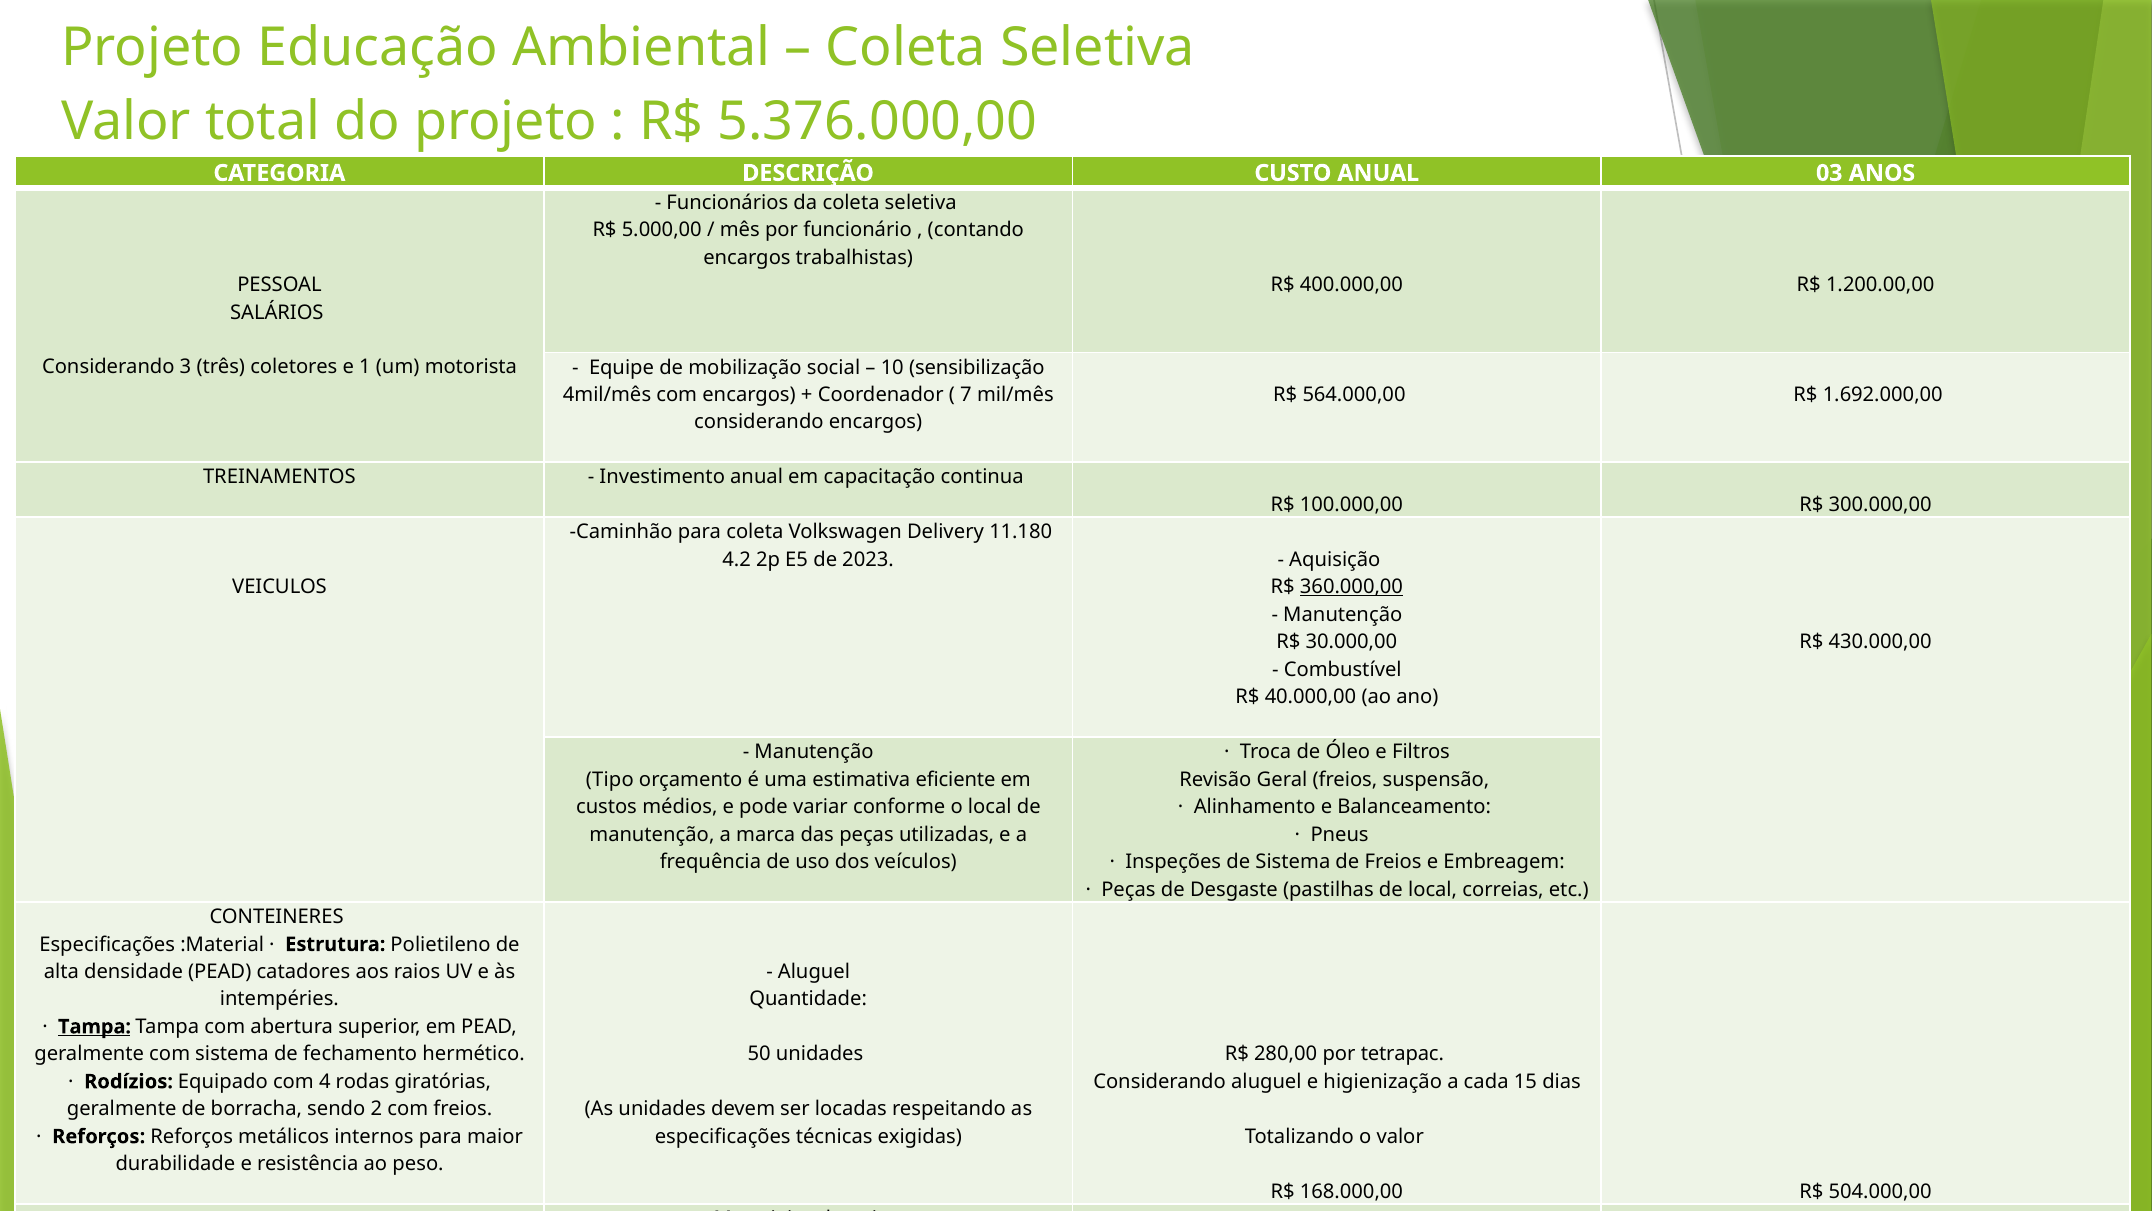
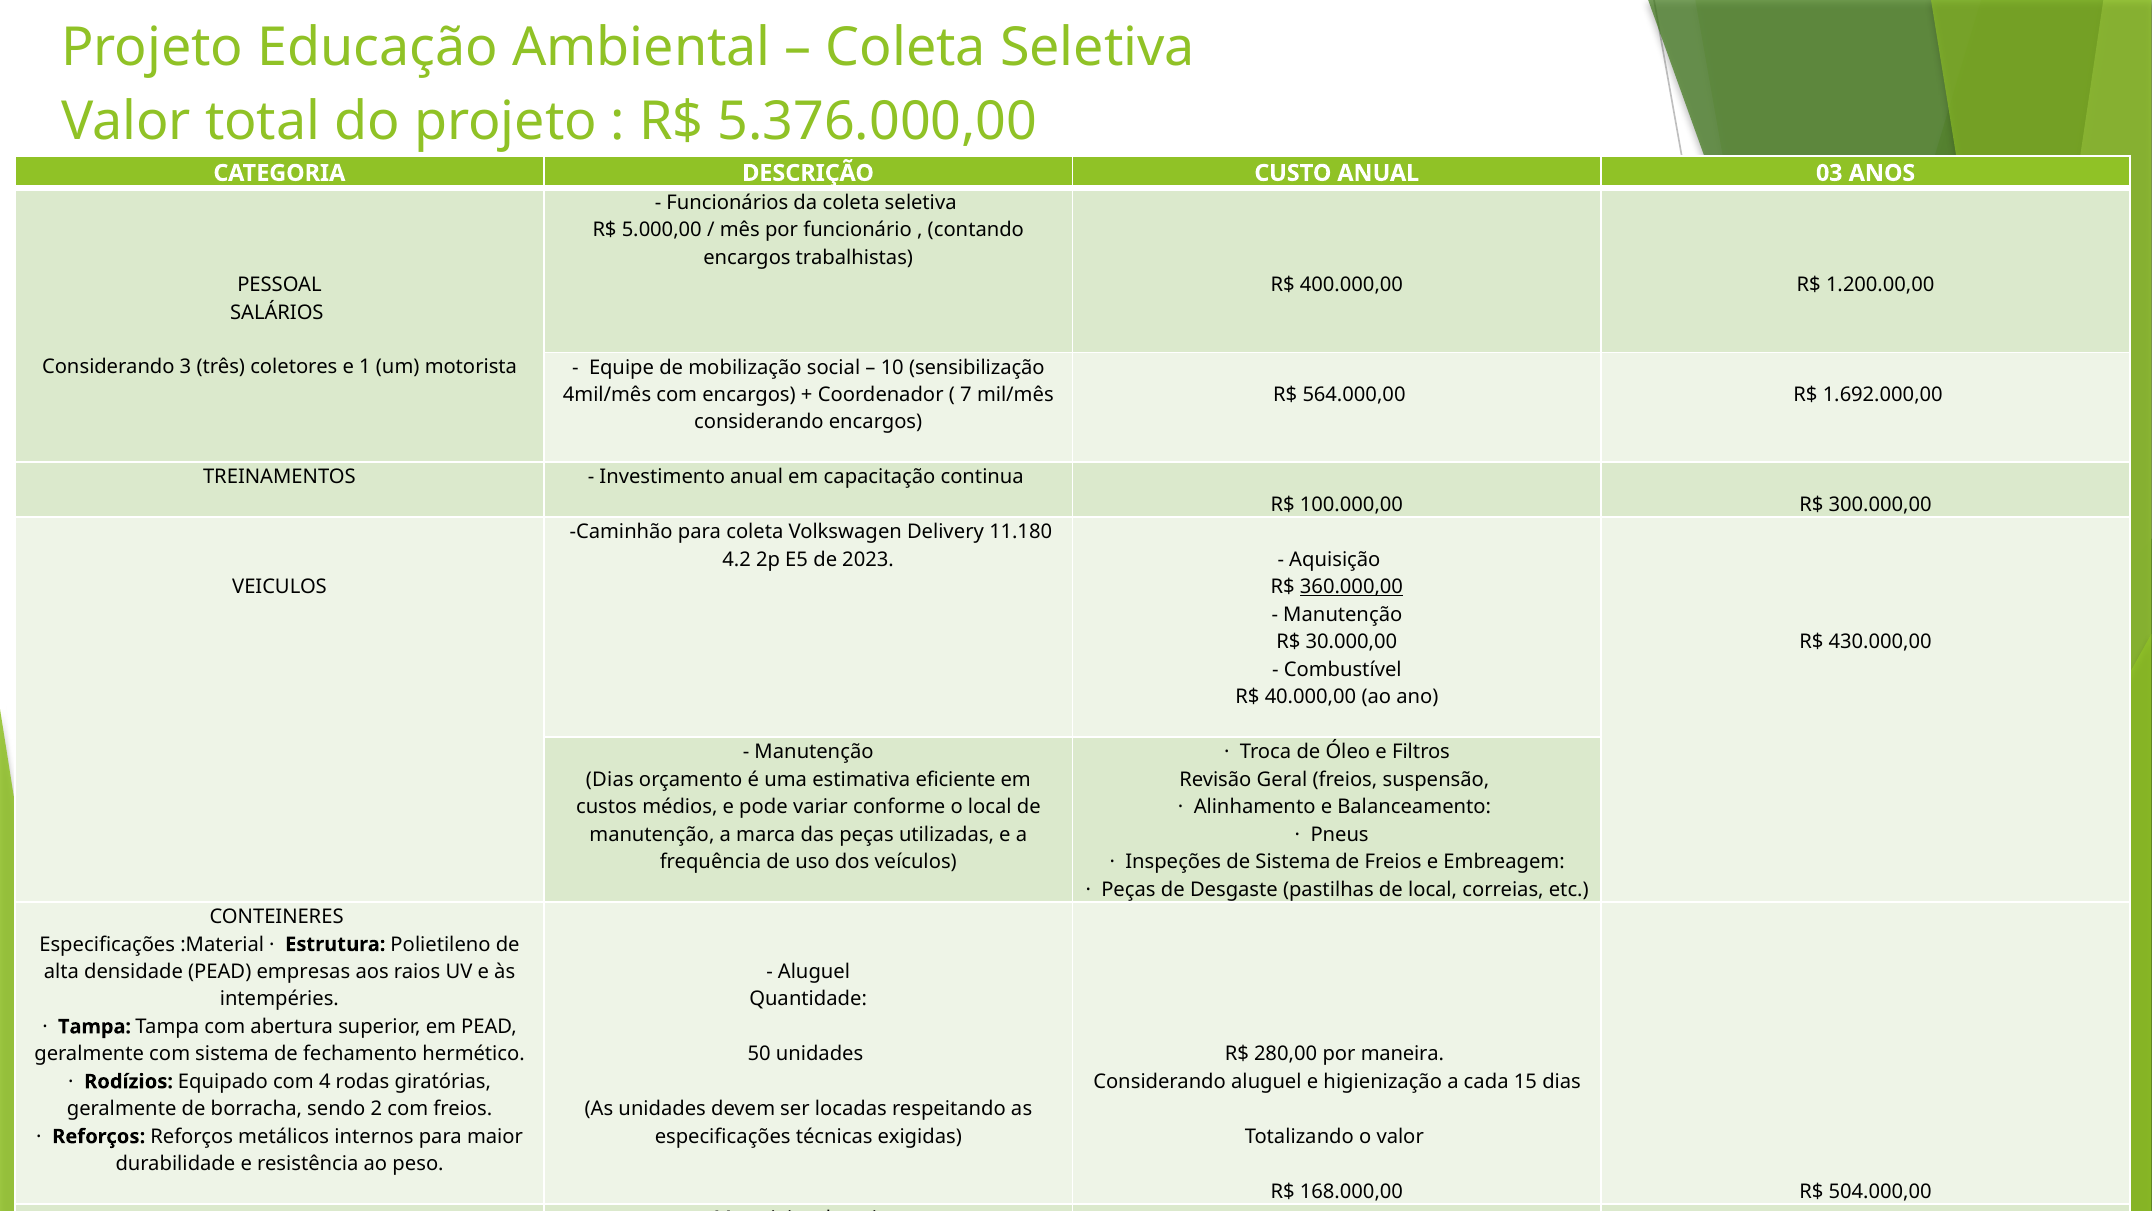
Tipo: Tipo -> Dias (610, 779)
catadores: catadores -> empresas (303, 971)
Tampa underline: present -> none (94, 1026)
tetrapac: tetrapac -> maneira (1402, 1054)
